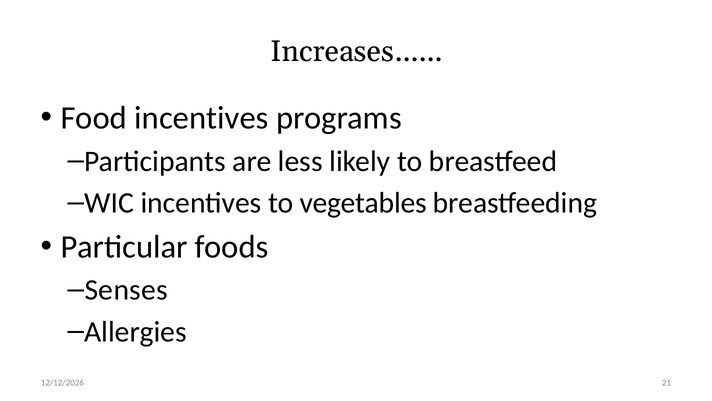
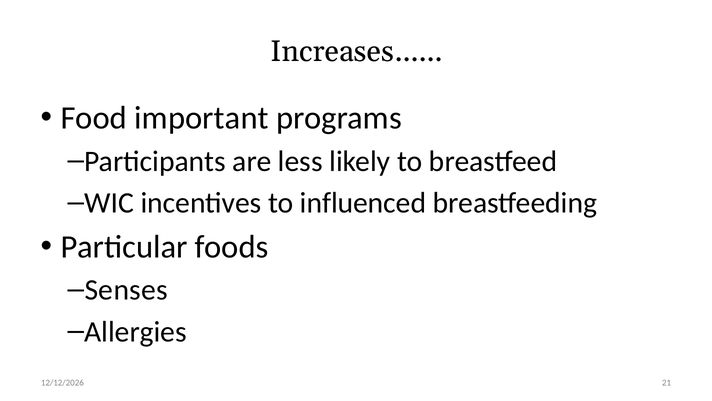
Food incentives: incentives -> important (202, 118)
vegetables: vegetables -> influenced (363, 203)
